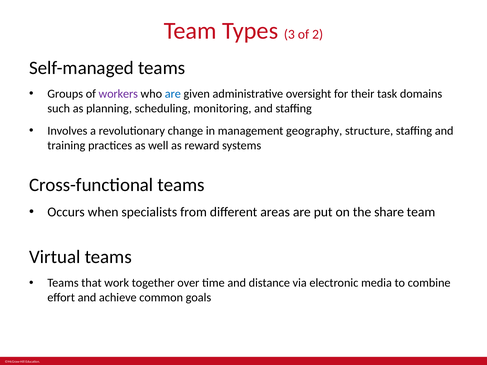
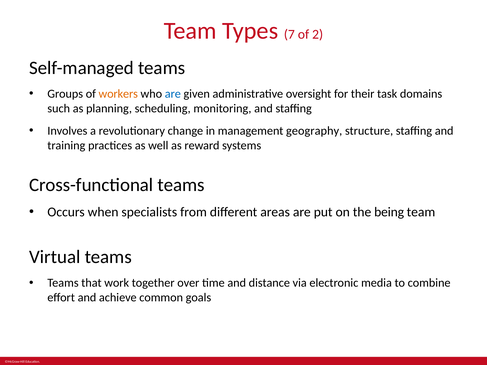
3: 3 -> 7 (289, 34)
workers colour: purple -> orange (118, 94)
share: share -> being (389, 212)
